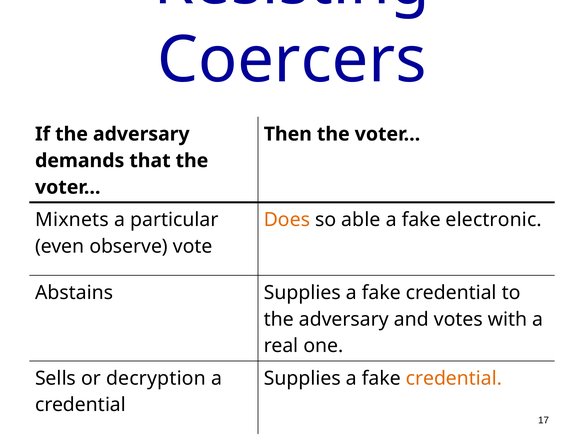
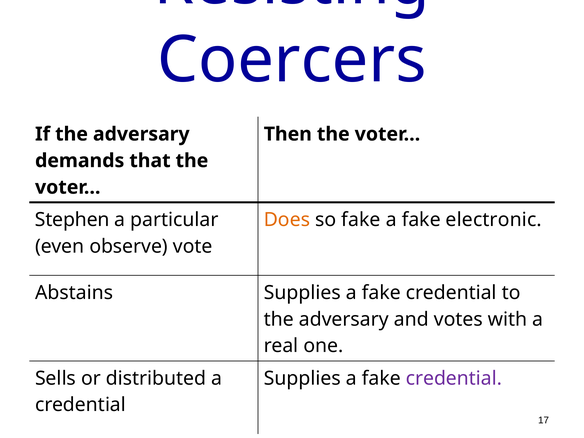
Mixnets: Mixnets -> Stephen (72, 220)
so able: able -> fake (361, 220)
decryption: decryption -> distributed (156, 378)
credential colour: orange -> purple (454, 378)
